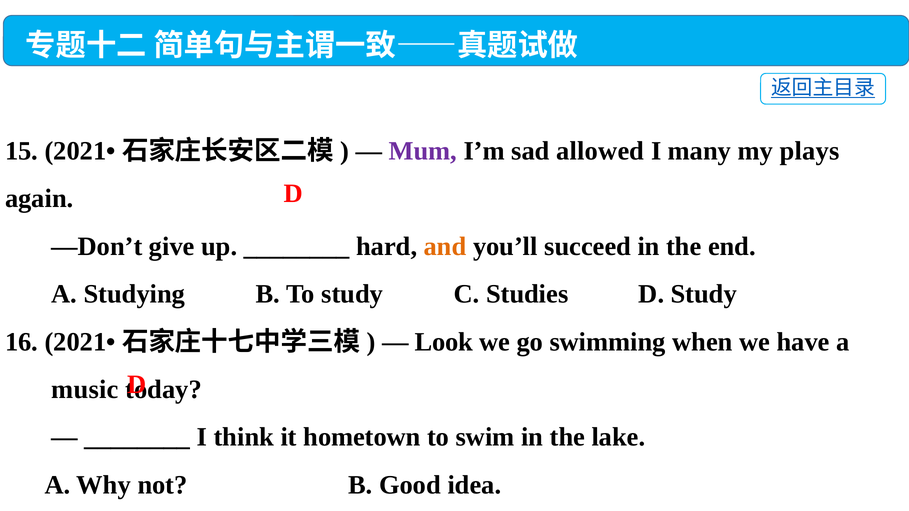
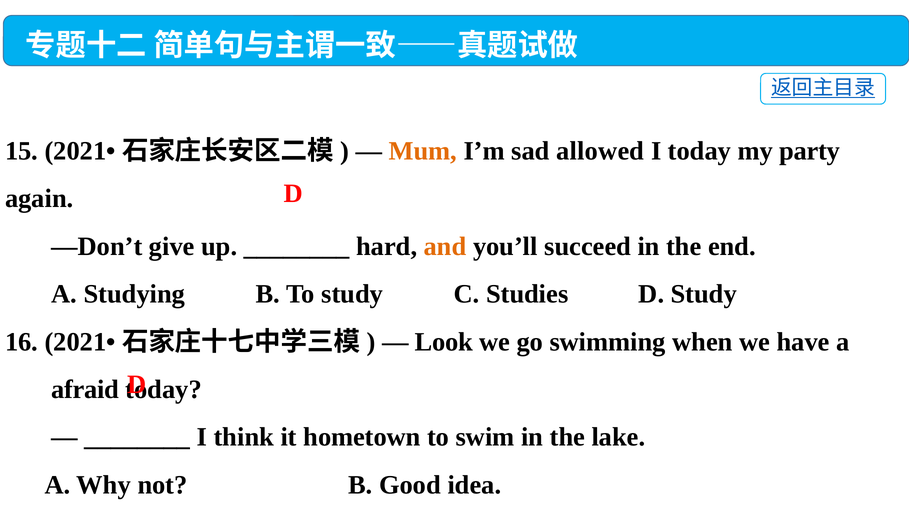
Mum colour: purple -> orange (423, 151)
I many: many -> today (700, 151)
plays: plays -> party (810, 151)
music: music -> afraid (85, 390)
